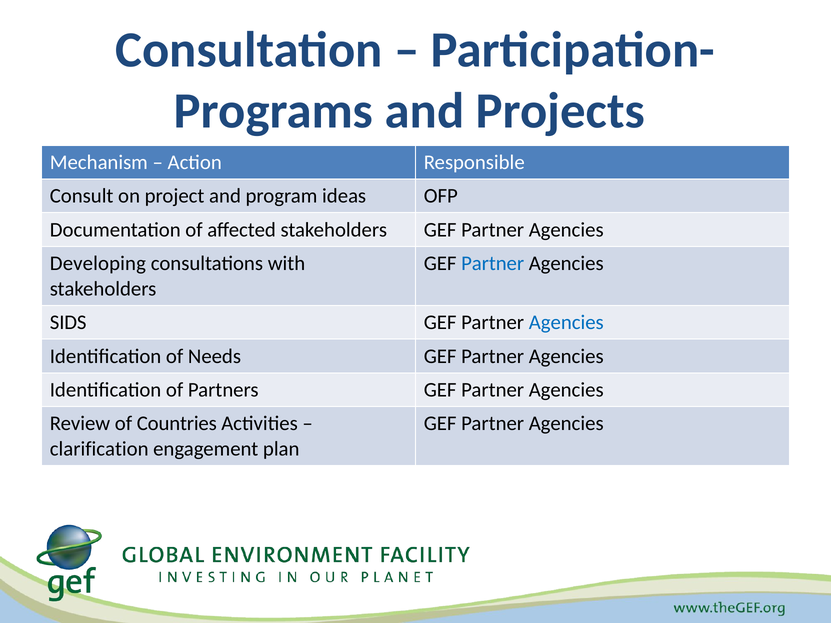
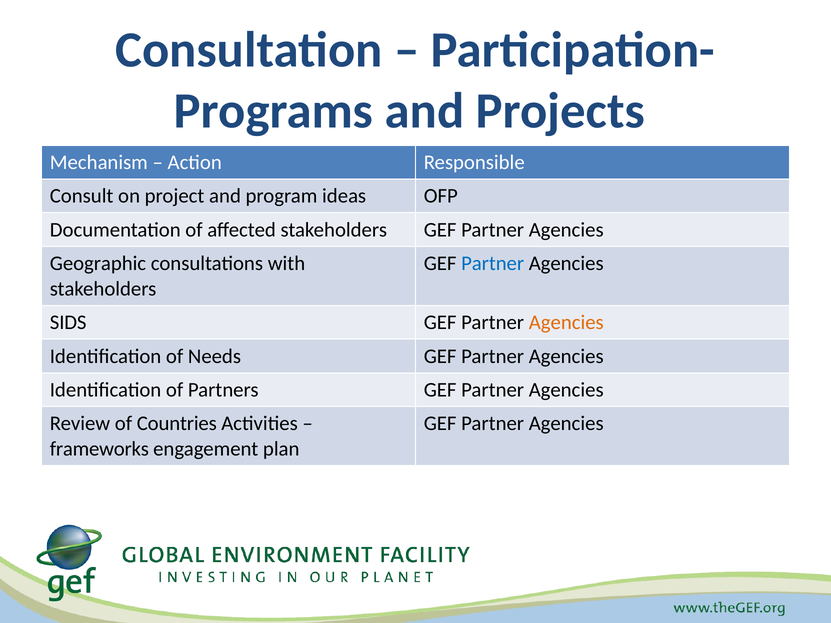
Developing: Developing -> Geographic (98, 264)
Agencies colour: blue -> orange (566, 323)
clarification: clarification -> frameworks (99, 449)
